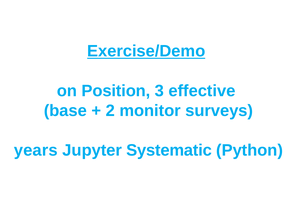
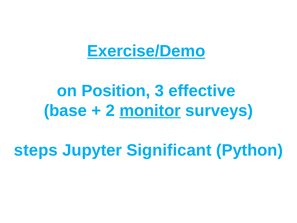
monitor underline: none -> present (150, 110)
years: years -> steps (36, 150)
Systematic: Systematic -> Significant (169, 150)
